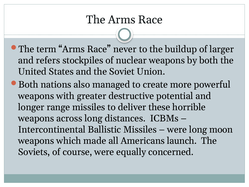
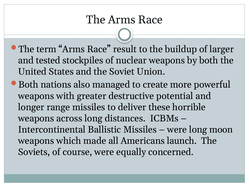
never: never -> result (125, 49)
refers: refers -> tested (48, 60)
